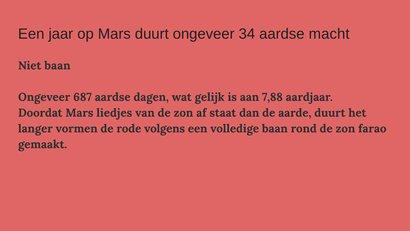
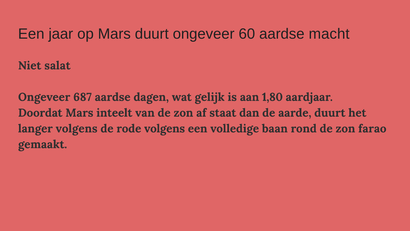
34: 34 -> 60 (247, 34)
Niet baan: baan -> salat (57, 65)
7,88: 7,88 -> 1,80 (272, 97)
liedjes: liedjes -> inteelt (114, 113)
langer vormen: vormen -> volgens (77, 128)
